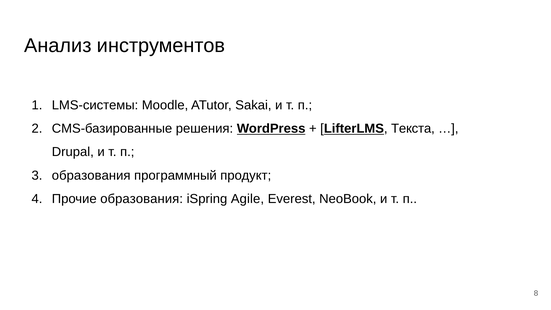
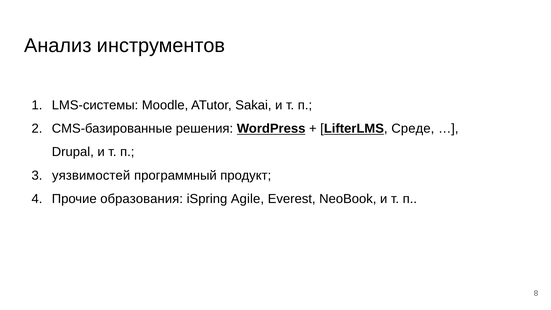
Текста: Текста -> Среде (413, 129)
образования: образования -> уязвимостей (91, 175)
